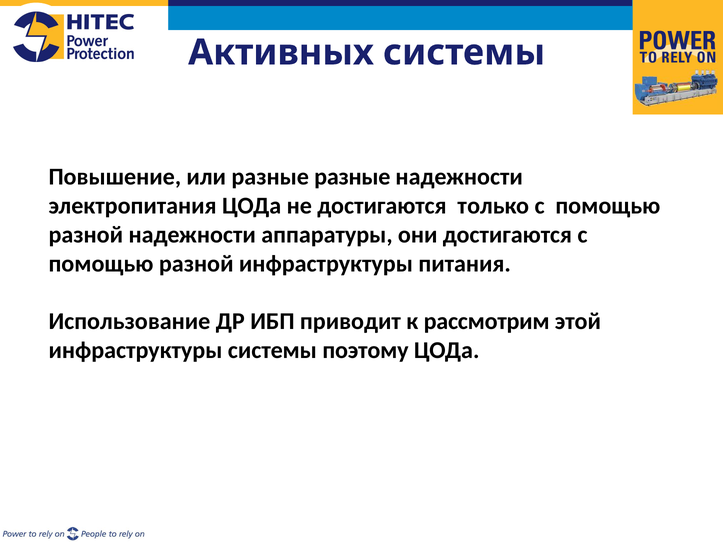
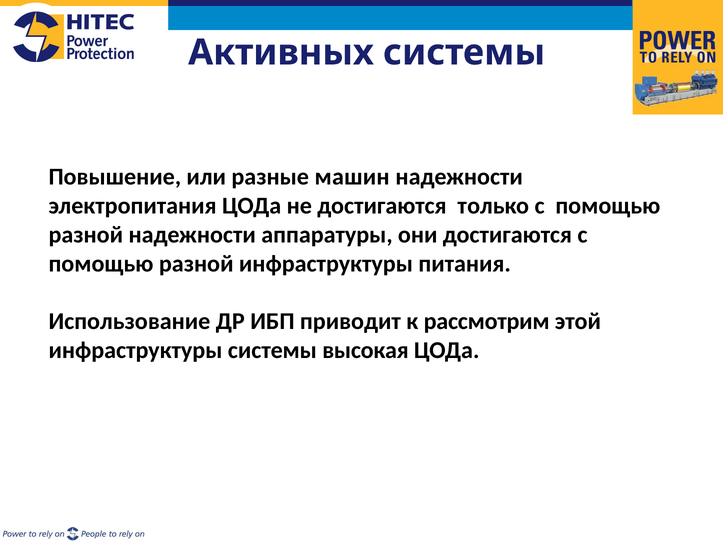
разные разные: разные -> машин (352, 177)
поэтому: поэтому -> высокая (366, 351)
